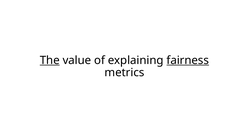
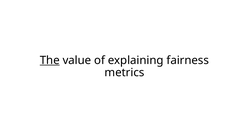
fairness underline: present -> none (188, 60)
